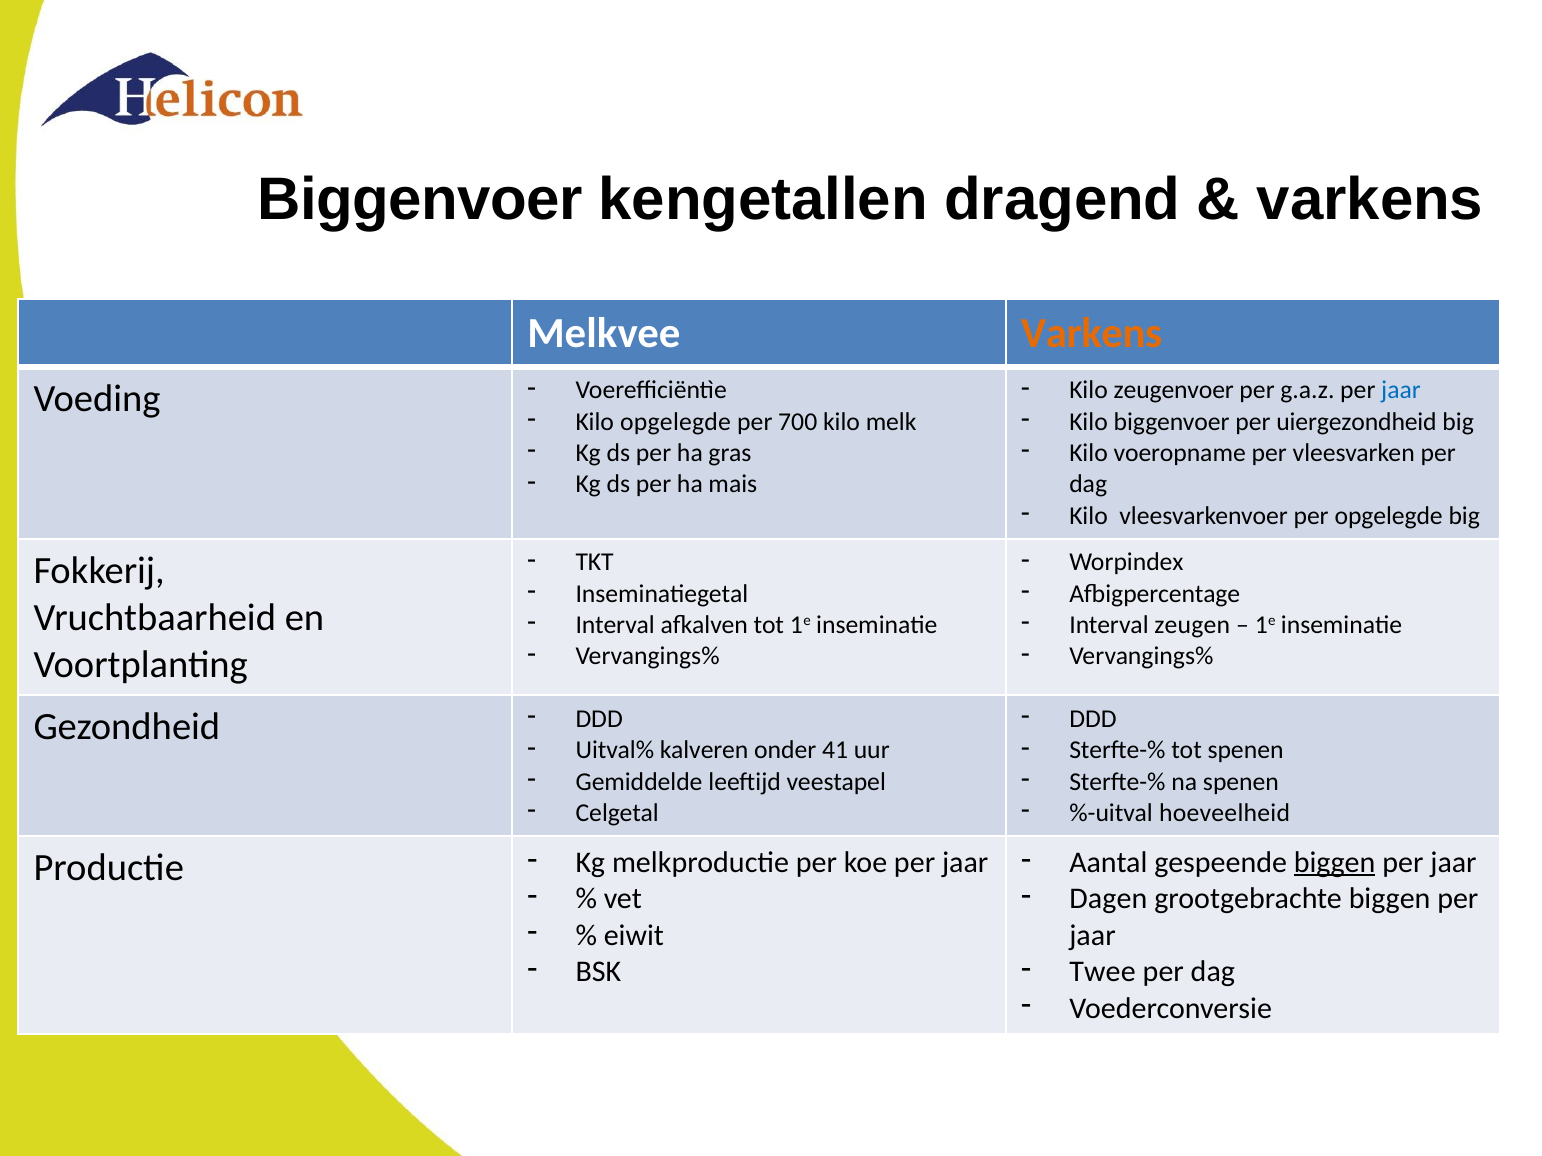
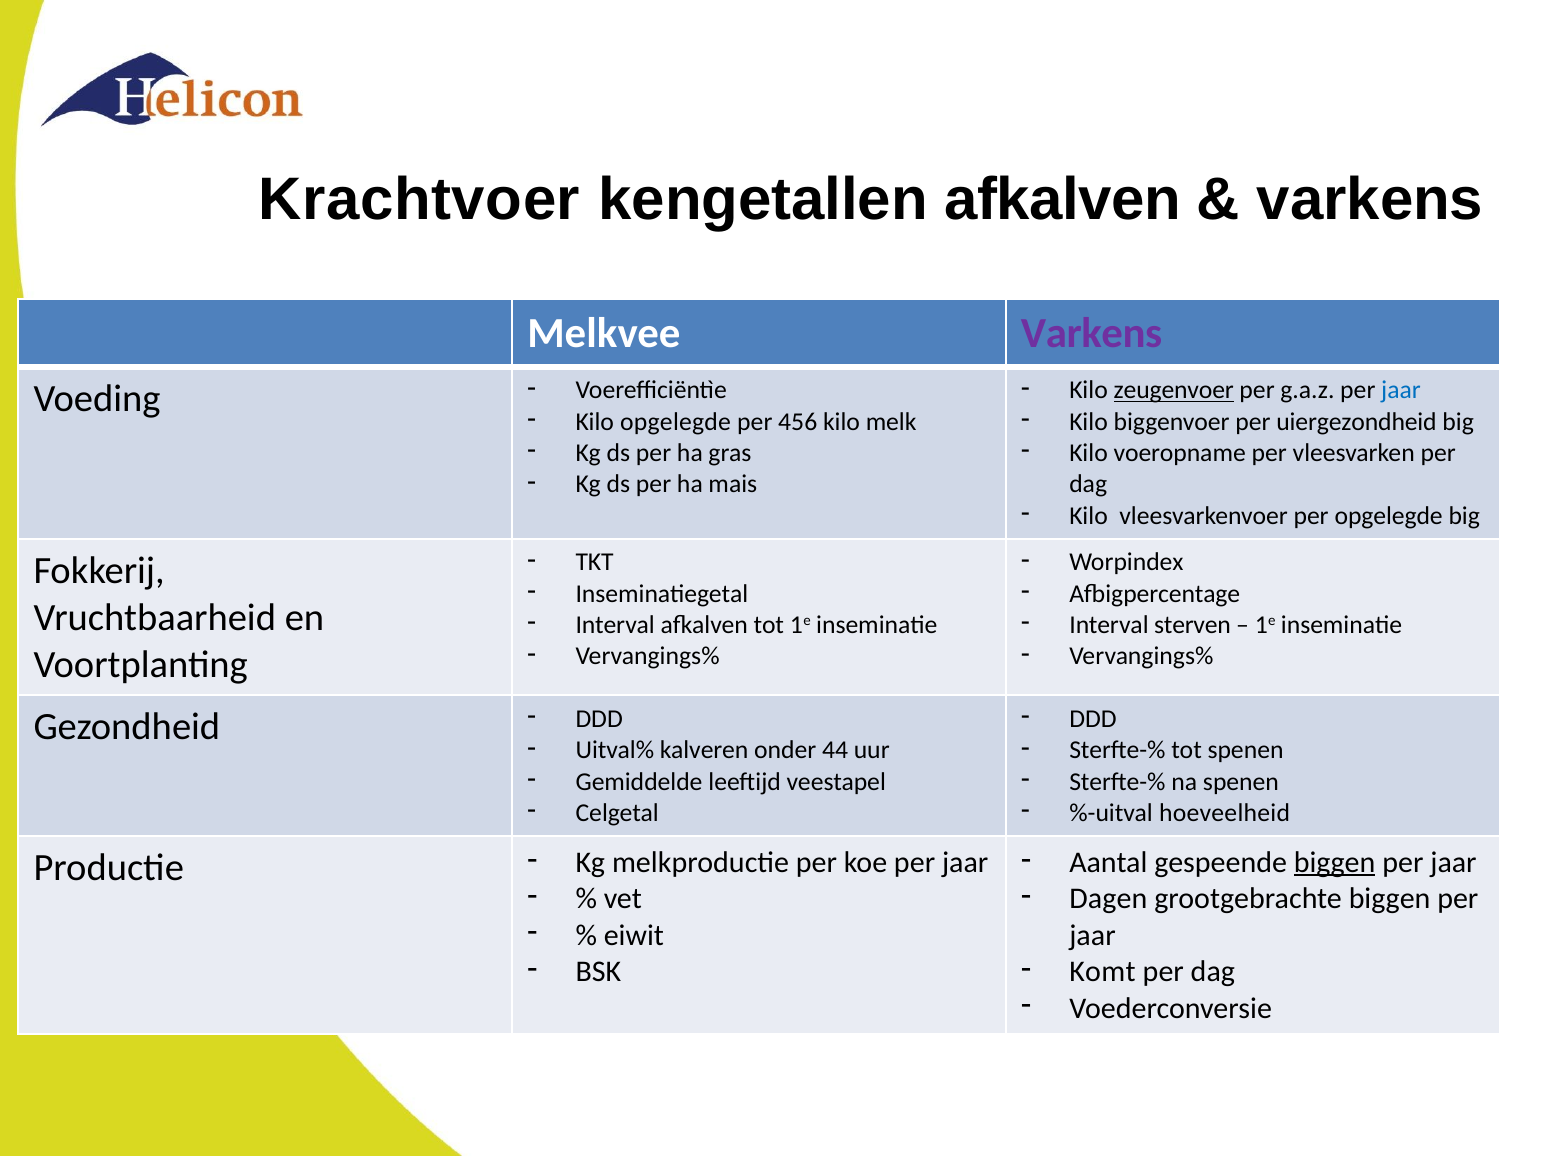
Biggenvoer: Biggenvoer -> Krachtvoer (419, 200)
kengetallen dragend: dragend -> afkalven (1063, 200)
Varkens colour: orange -> purple (1092, 333)
zeugenvoer underline: none -> present (1174, 391)
700: 700 -> 456 (798, 422)
zeugen: zeugen -> sterven (1192, 625)
41: 41 -> 44 (835, 751)
Twee: Twee -> Komt (1102, 972)
